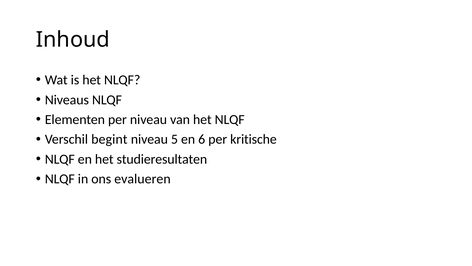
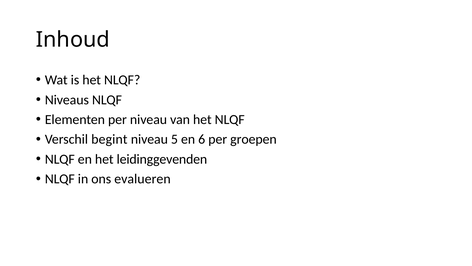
kritische: kritische -> groepen (253, 139)
studieresultaten: studieresultaten -> leidinggevenden (162, 159)
